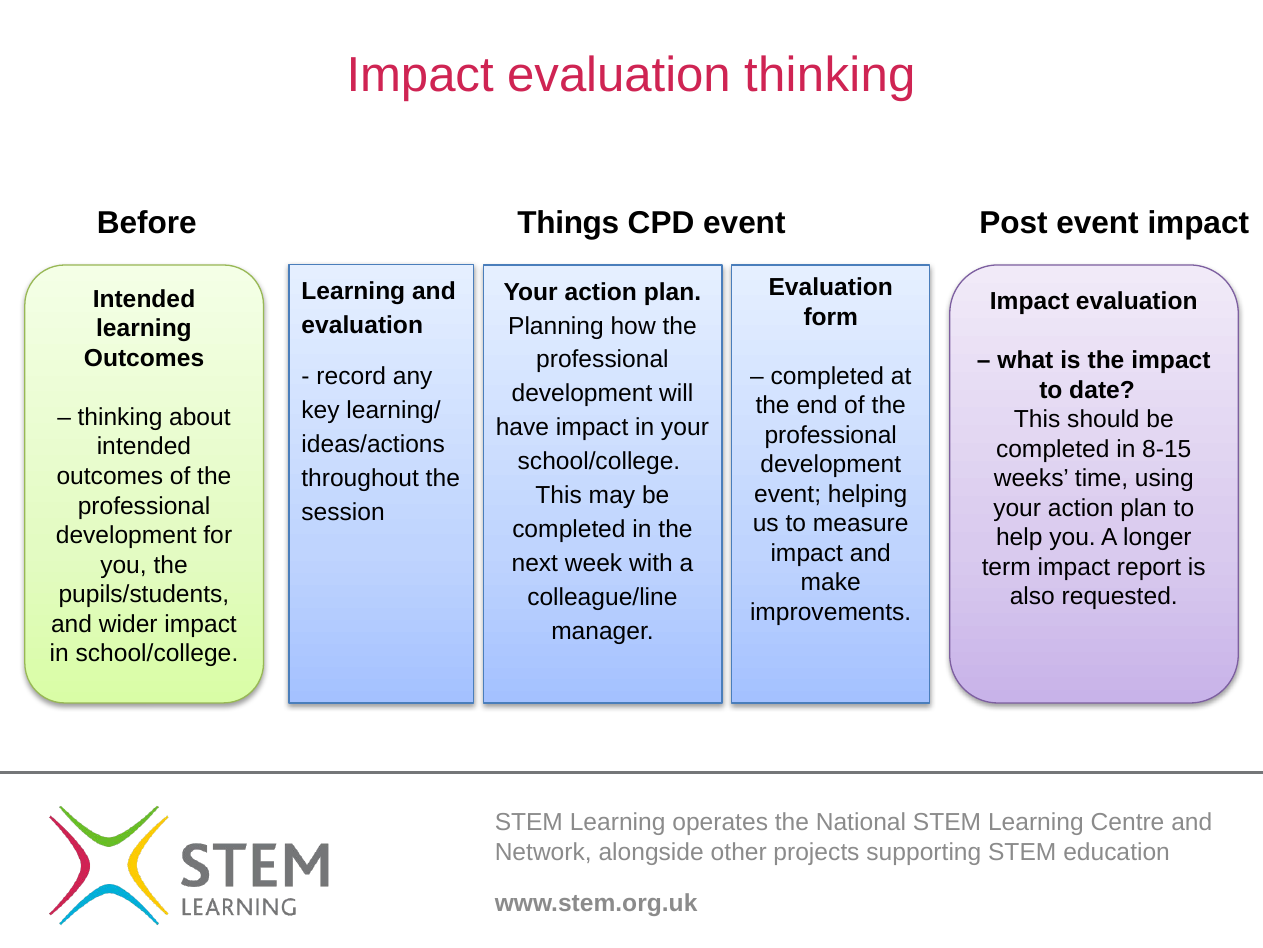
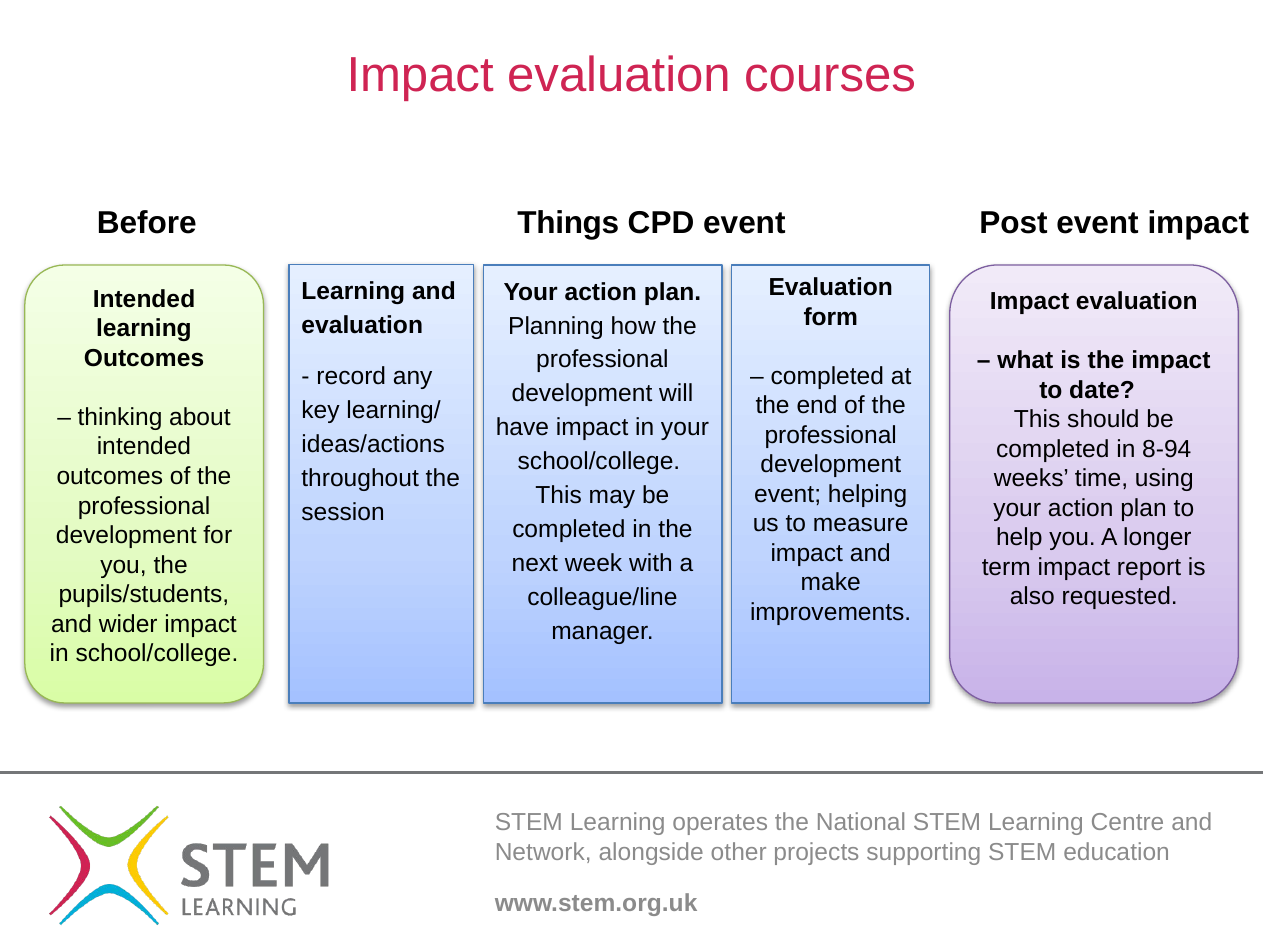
evaluation thinking: thinking -> courses (830, 75)
8-15: 8-15 -> 8-94 (1167, 449)
